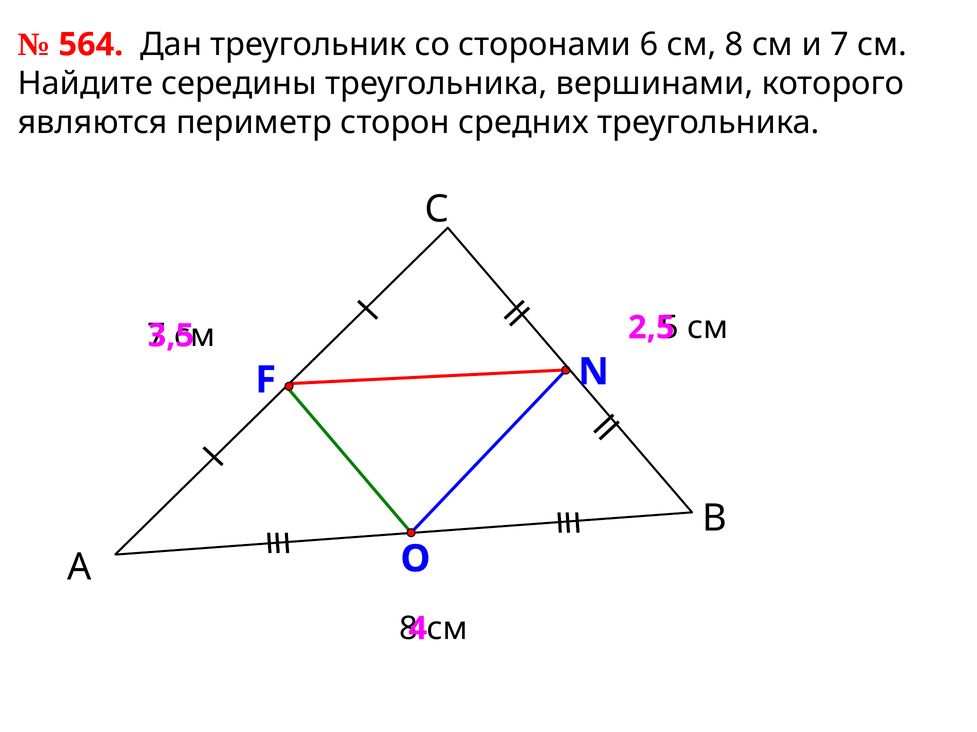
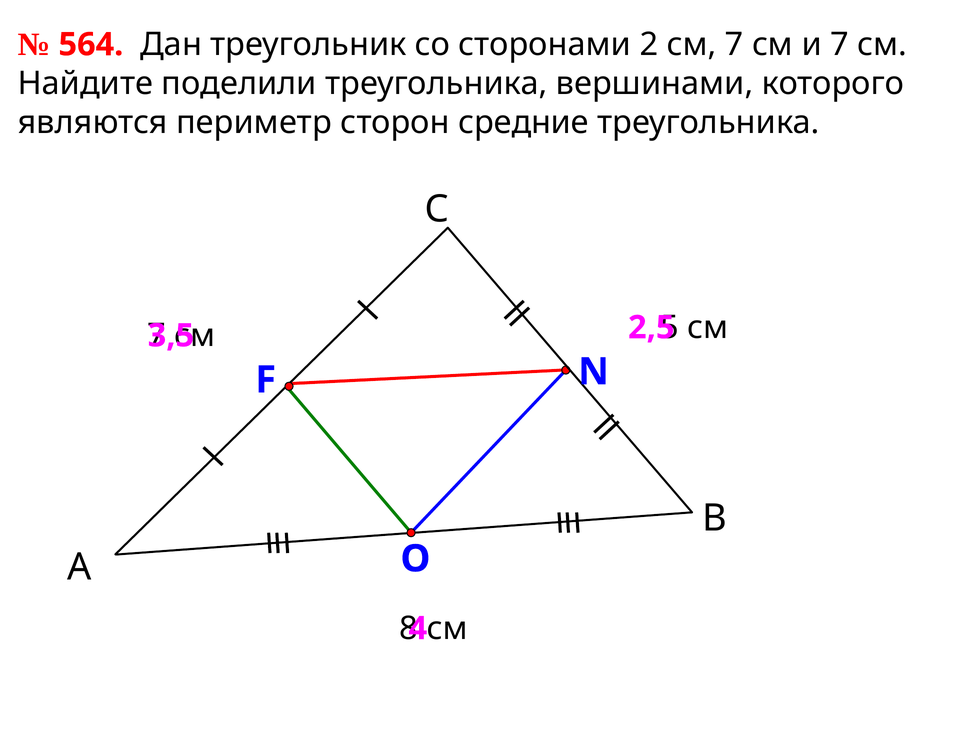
6: 6 -> 2 (649, 45)
8: 8 -> 7 (734, 45)
середины: середины -> поделили (239, 84)
средних: средних -> средние (524, 123)
